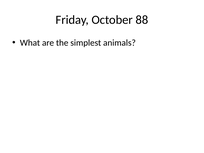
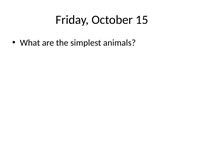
88: 88 -> 15 (142, 20)
